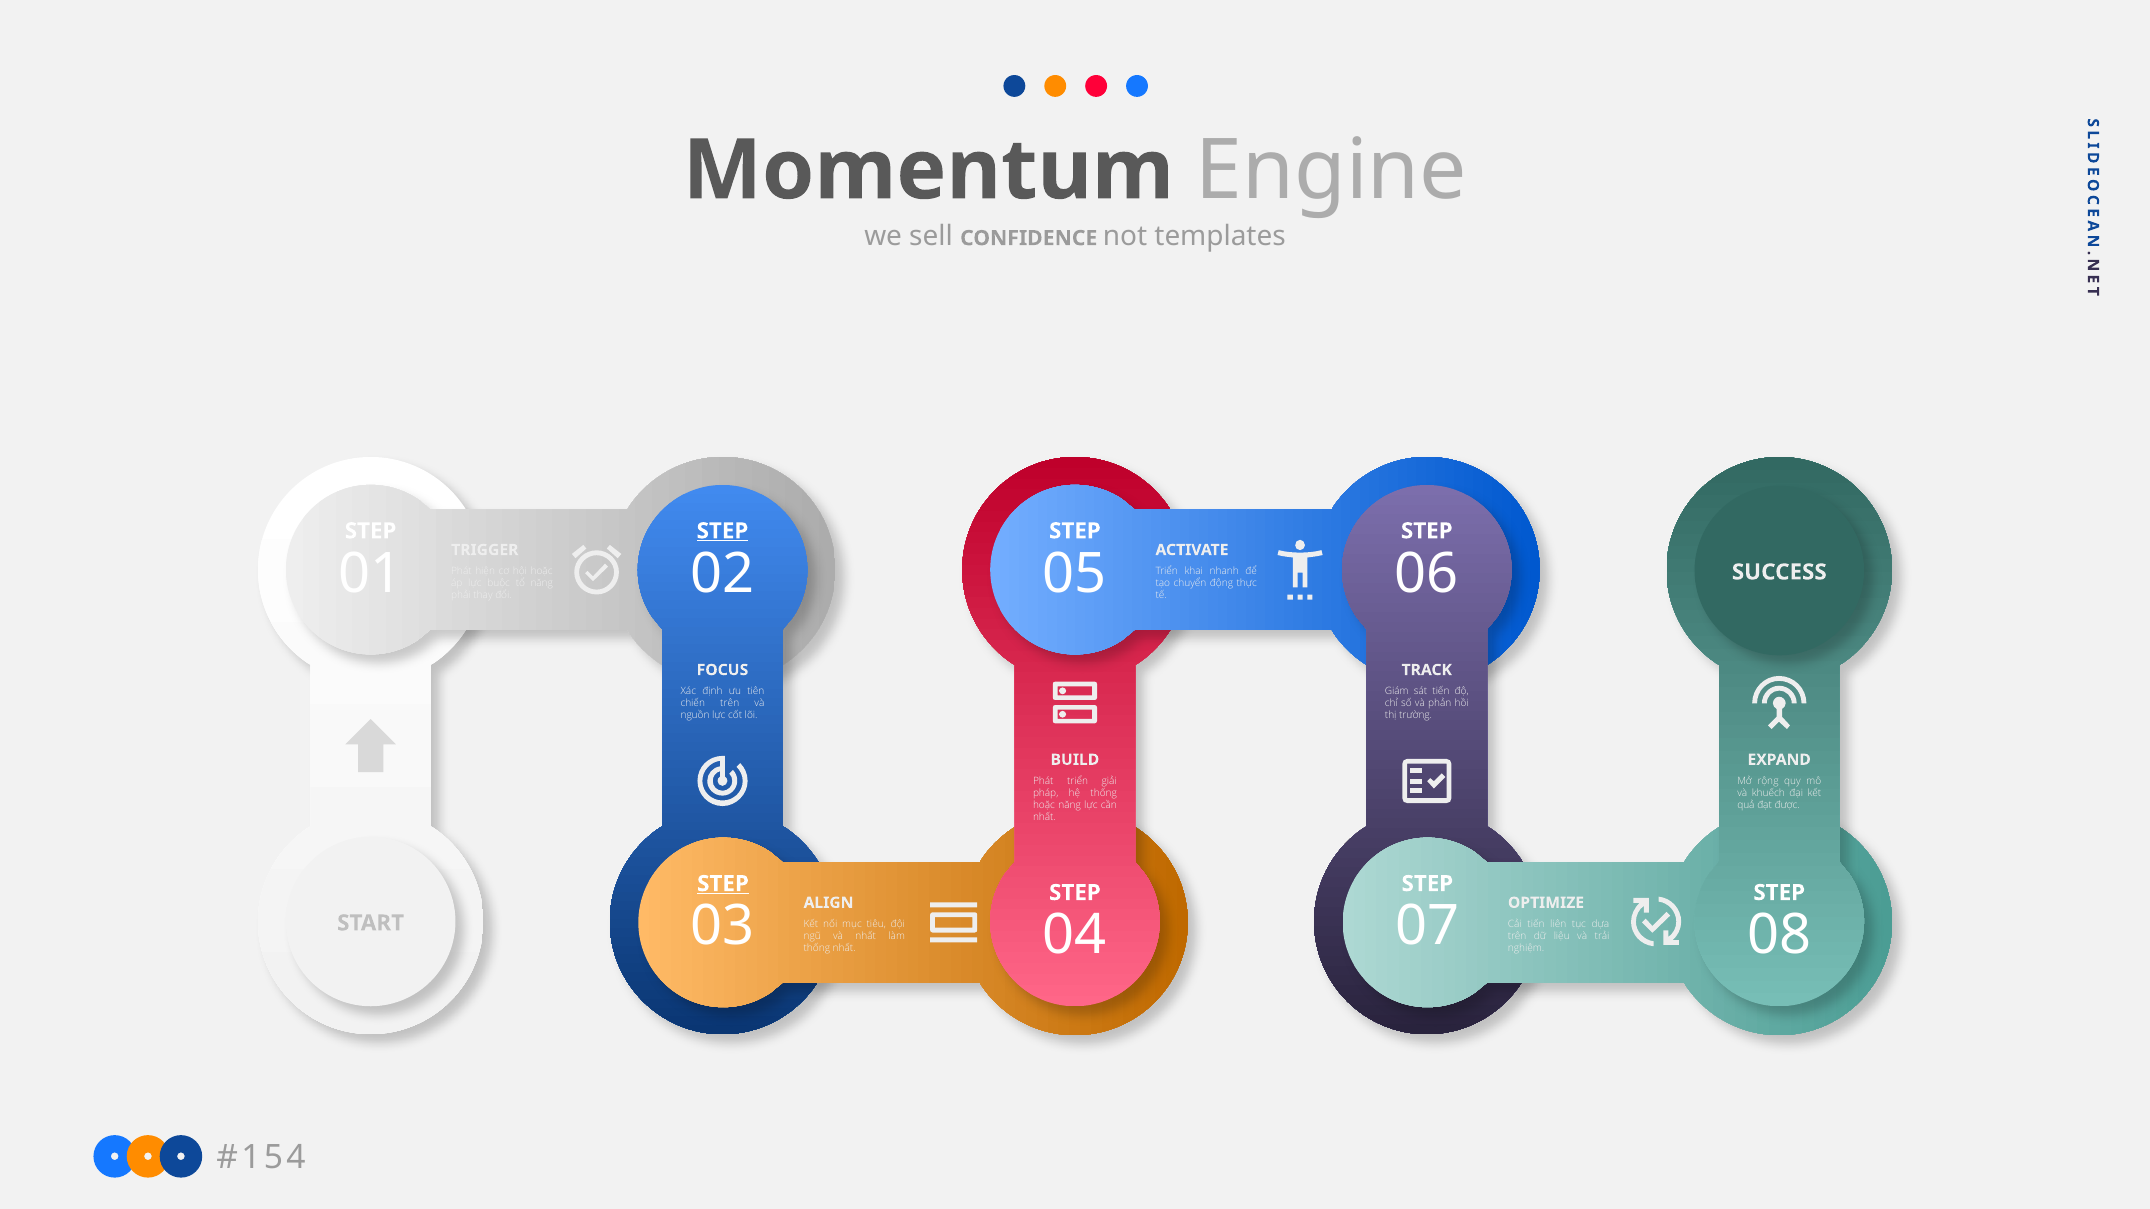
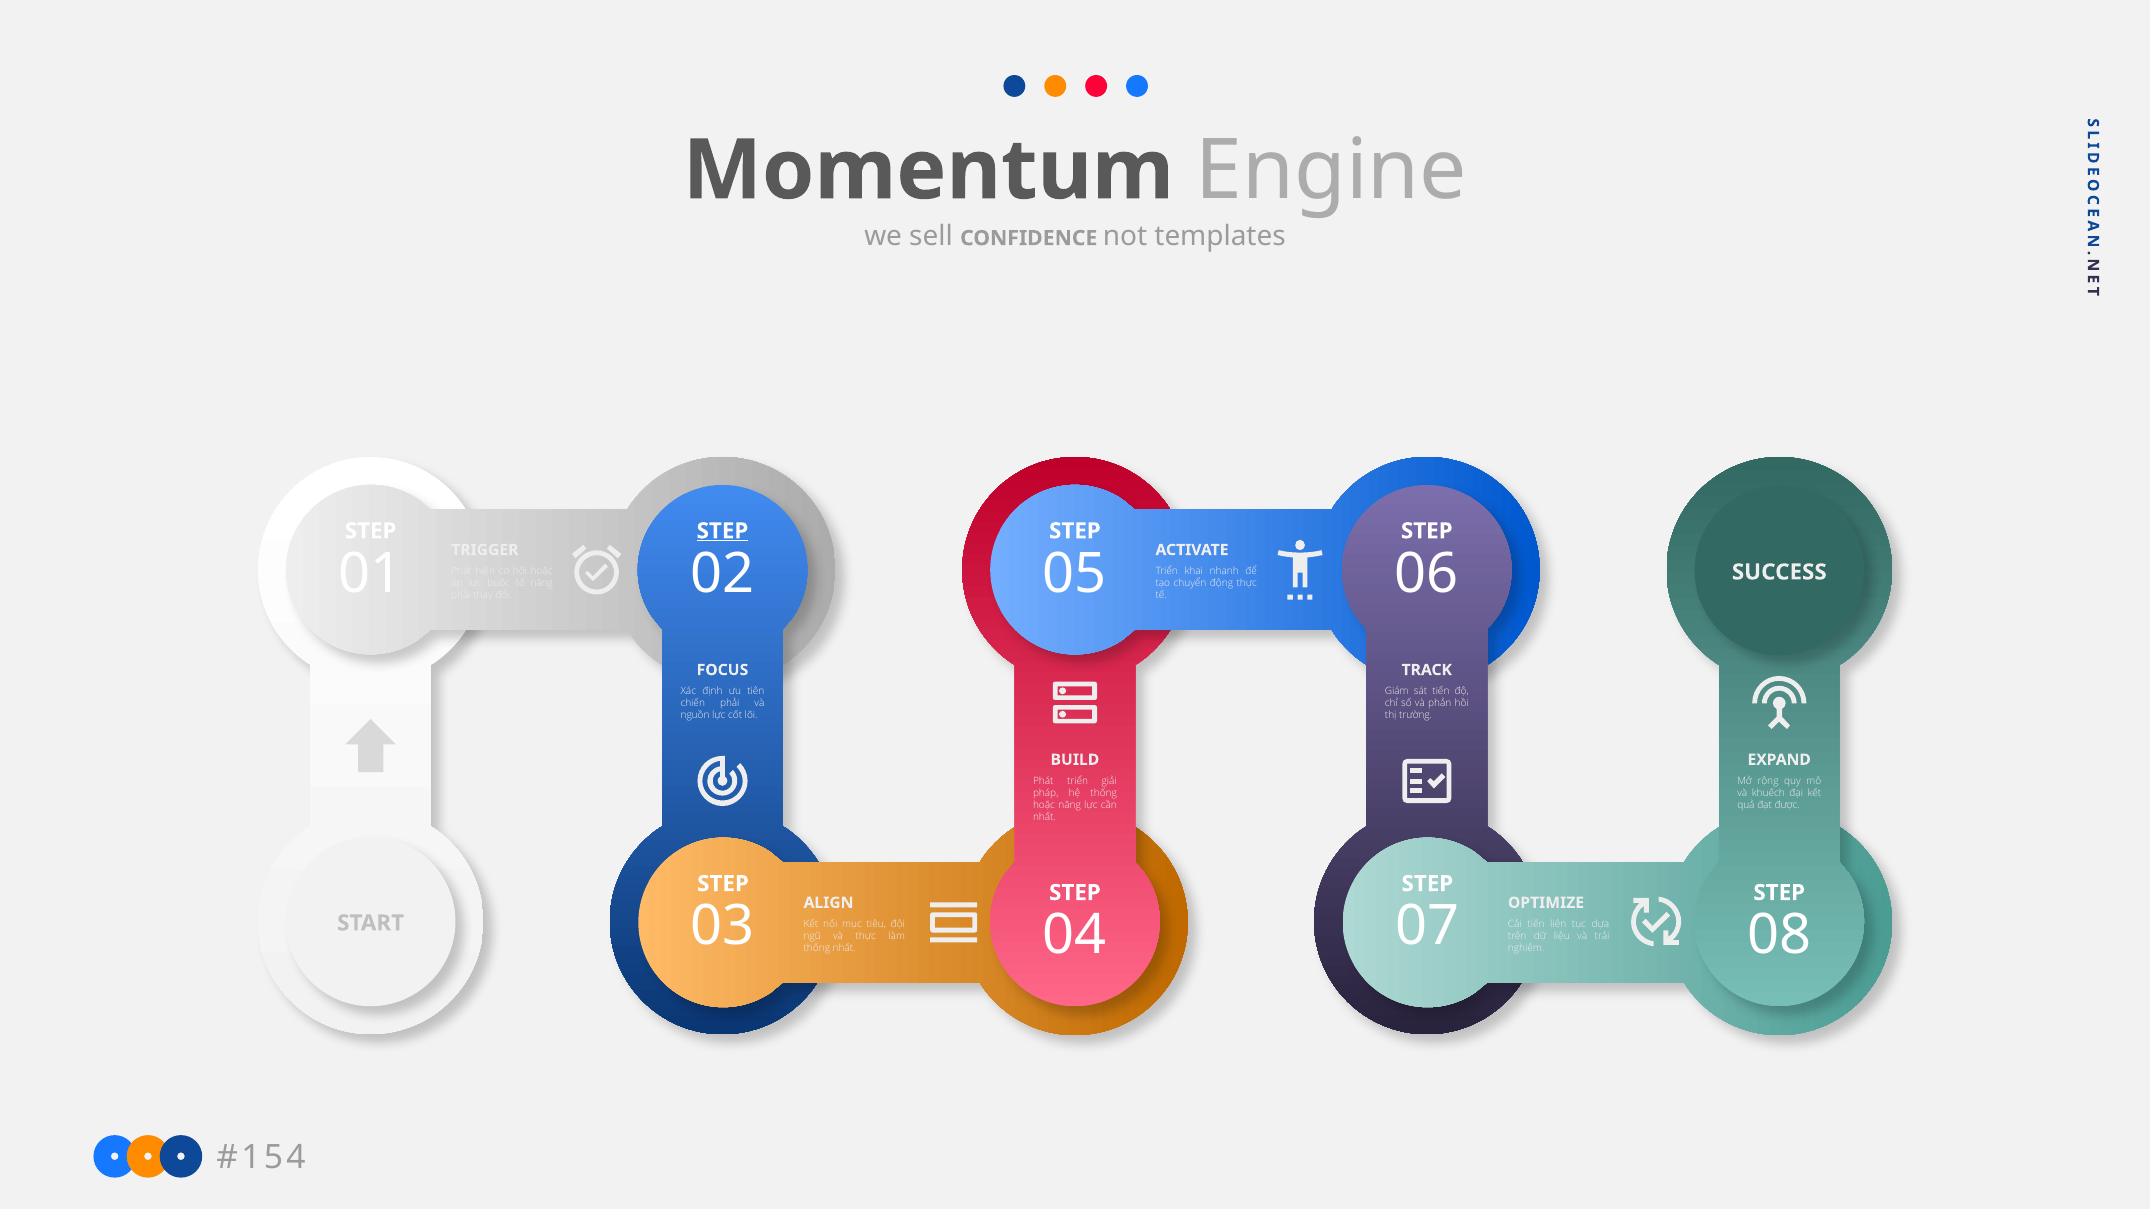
chiến trên: trên -> phải (730, 703)
STEP underline: present -> none (723, 884)
và nhất: nhất -> thực (866, 936)
